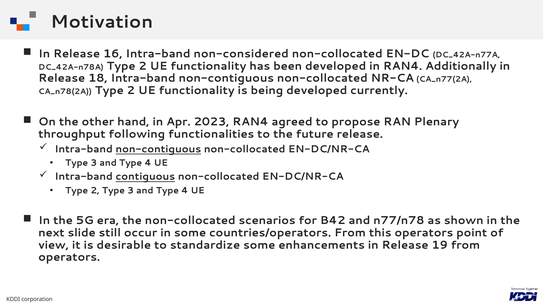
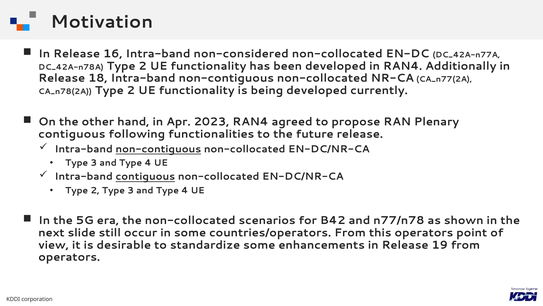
throughput: throughput -> contiguous (72, 134)
